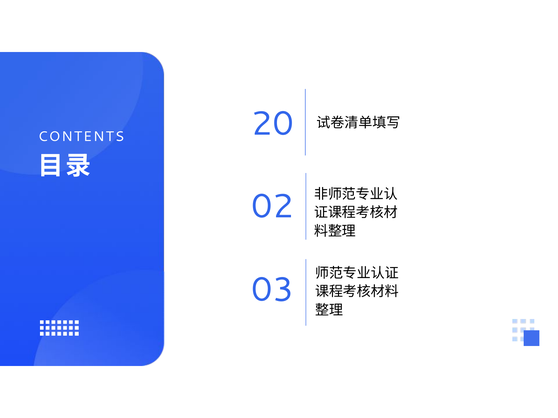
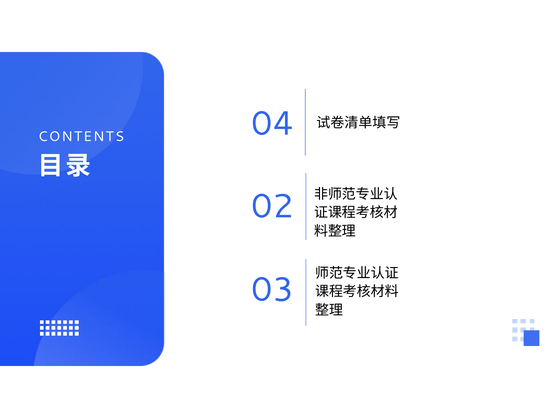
20: 20 -> 04 (272, 124)
